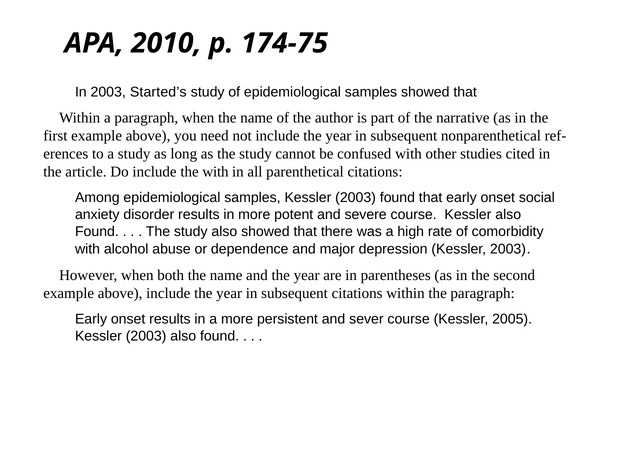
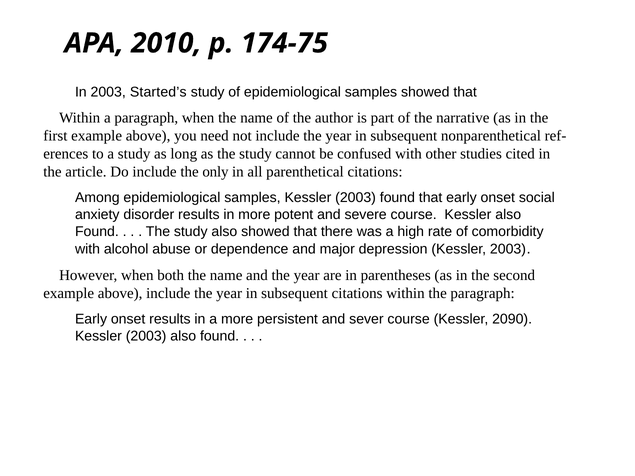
the with: with -> only (215, 172)
2005: 2005 -> 2090 (512, 319)
